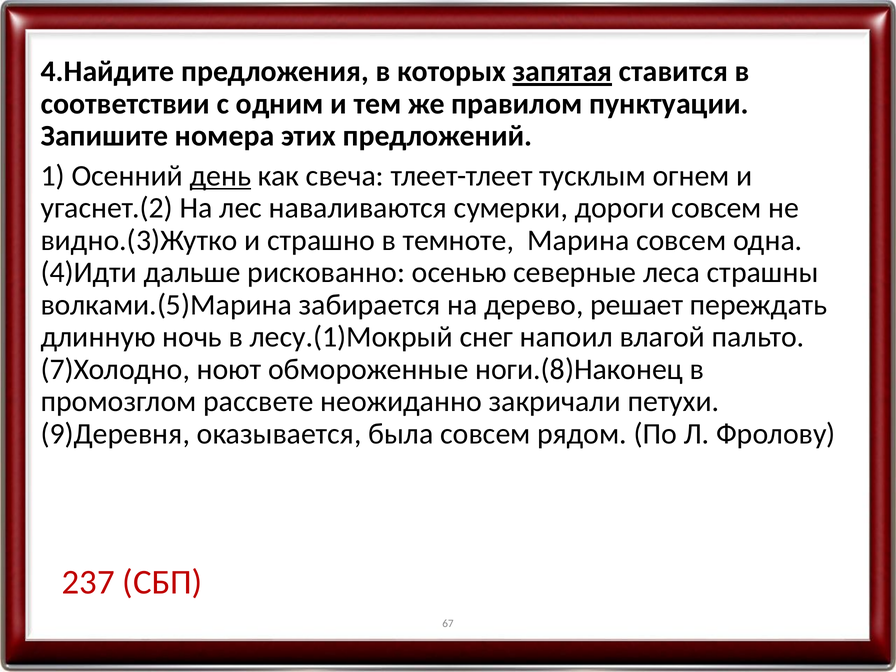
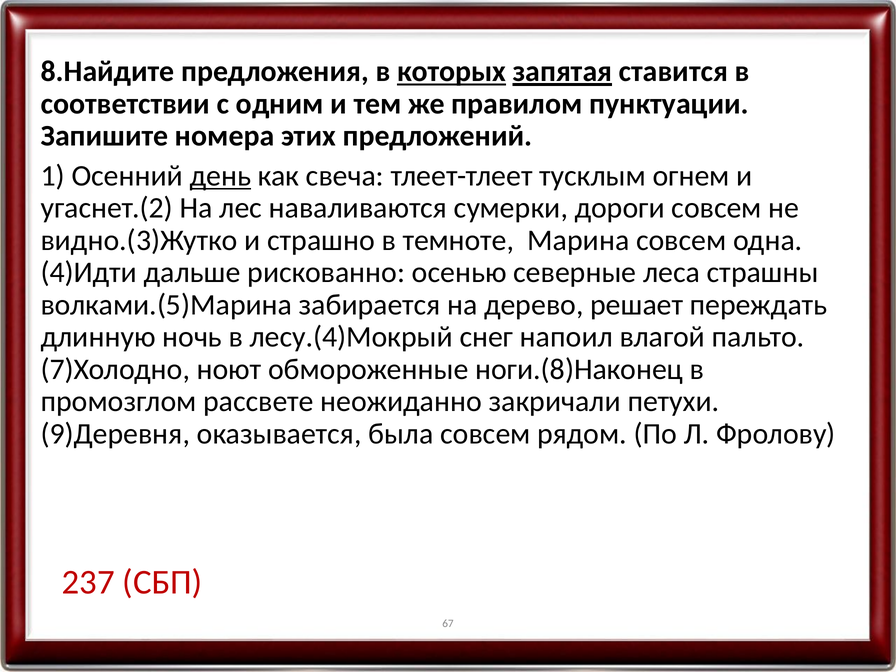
4.Найдите: 4.Найдите -> 8.Найдите (108, 72)
которых underline: none -> present (452, 72)
лесу.(1)Мокрый: лесу.(1)Мокрый -> лесу.(4)Мокрый (351, 337)
